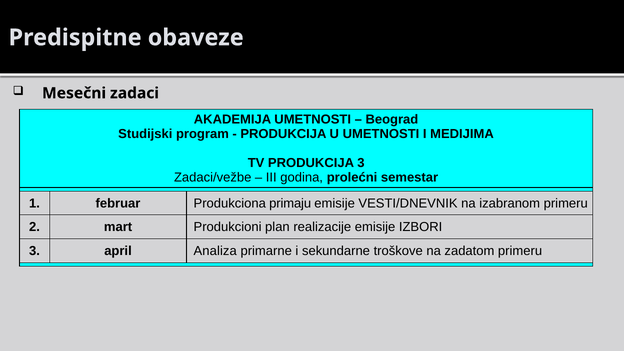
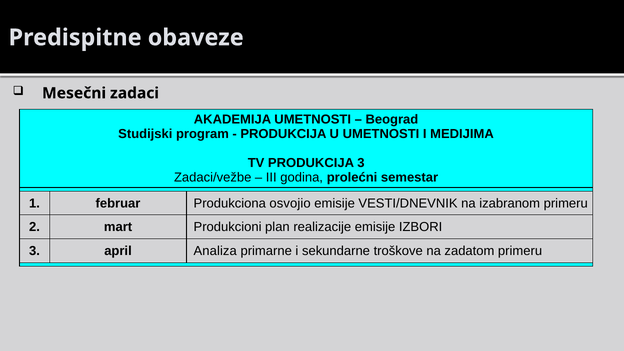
primaju: primaju -> osvojio (290, 203)
